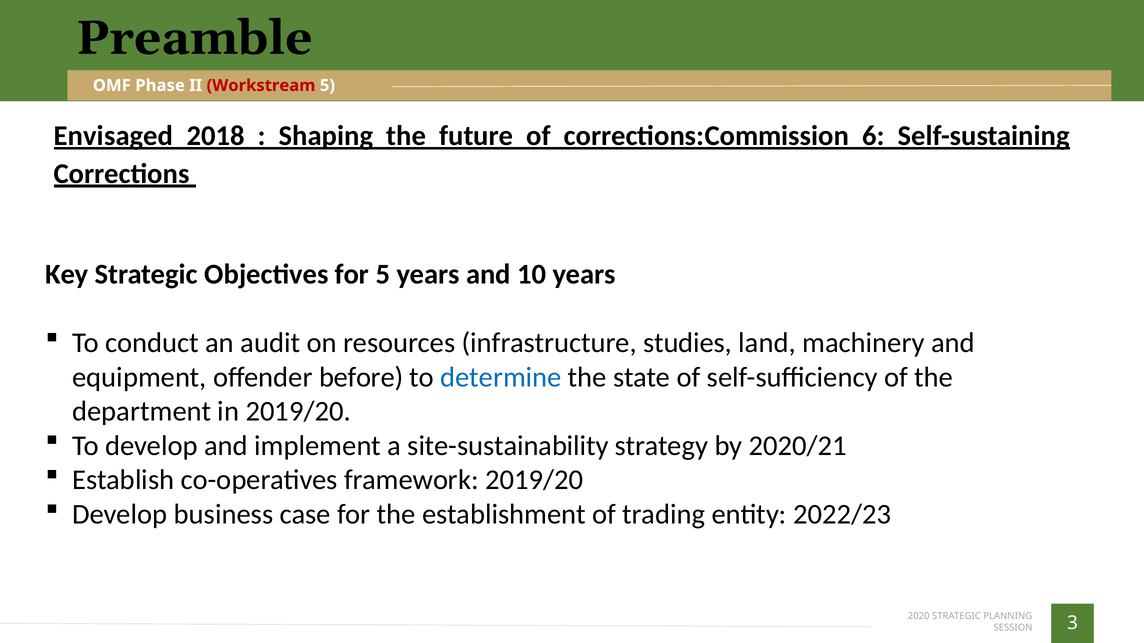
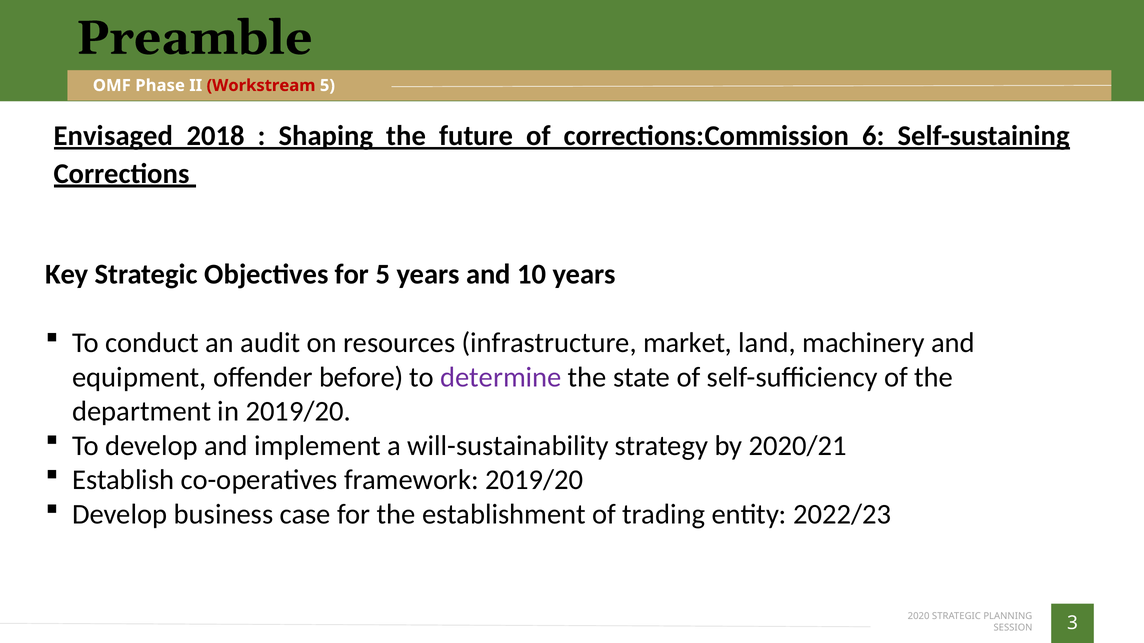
studies: studies -> market (688, 343)
determine colour: blue -> purple (501, 377)
site-sustainability: site-sustainability -> will-sustainability (508, 446)
